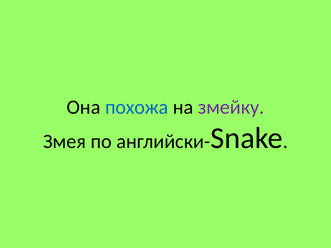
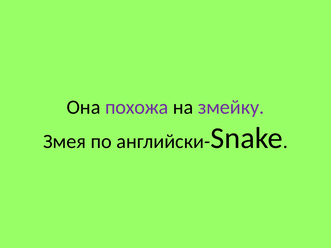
похожа colour: blue -> purple (137, 107)
